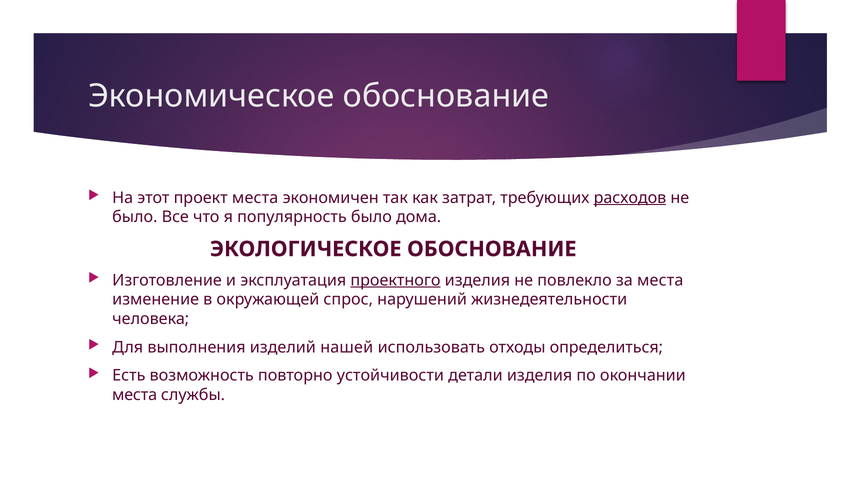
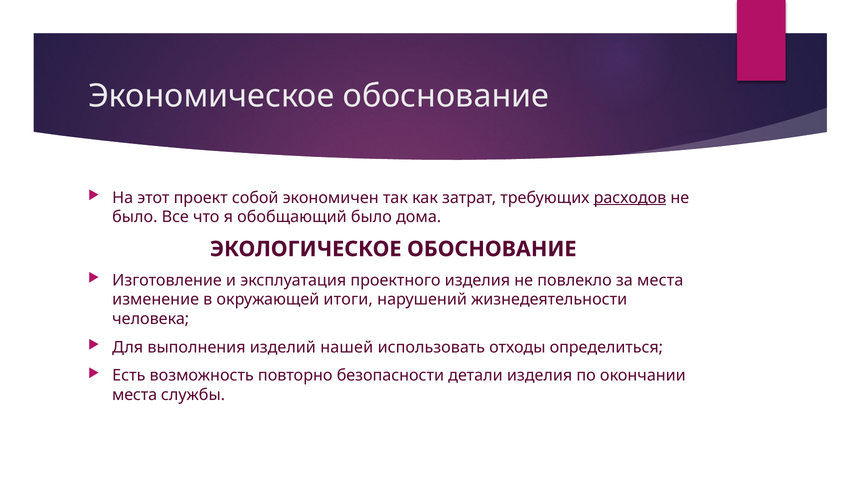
проект места: места -> собой (255, 198)
популярность: популярность -> обобщающий (292, 217)
проектного underline: present -> none (395, 280)
спрос: спрос -> итоги (348, 300)
устойчивости: устойчивости -> безопасности (390, 376)
